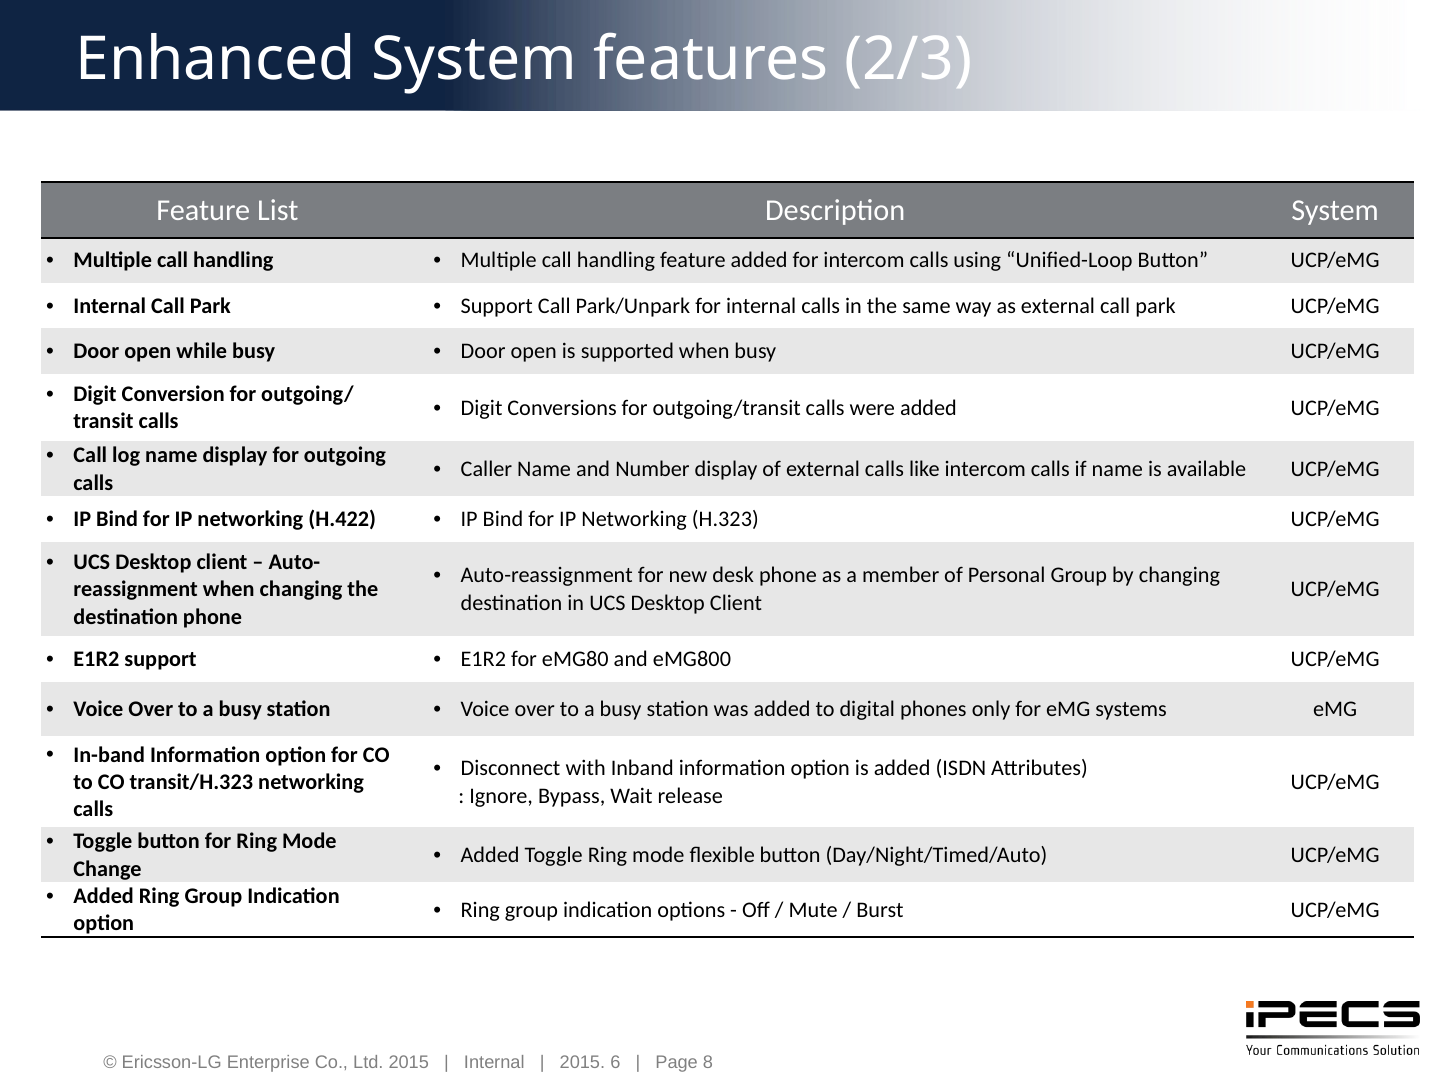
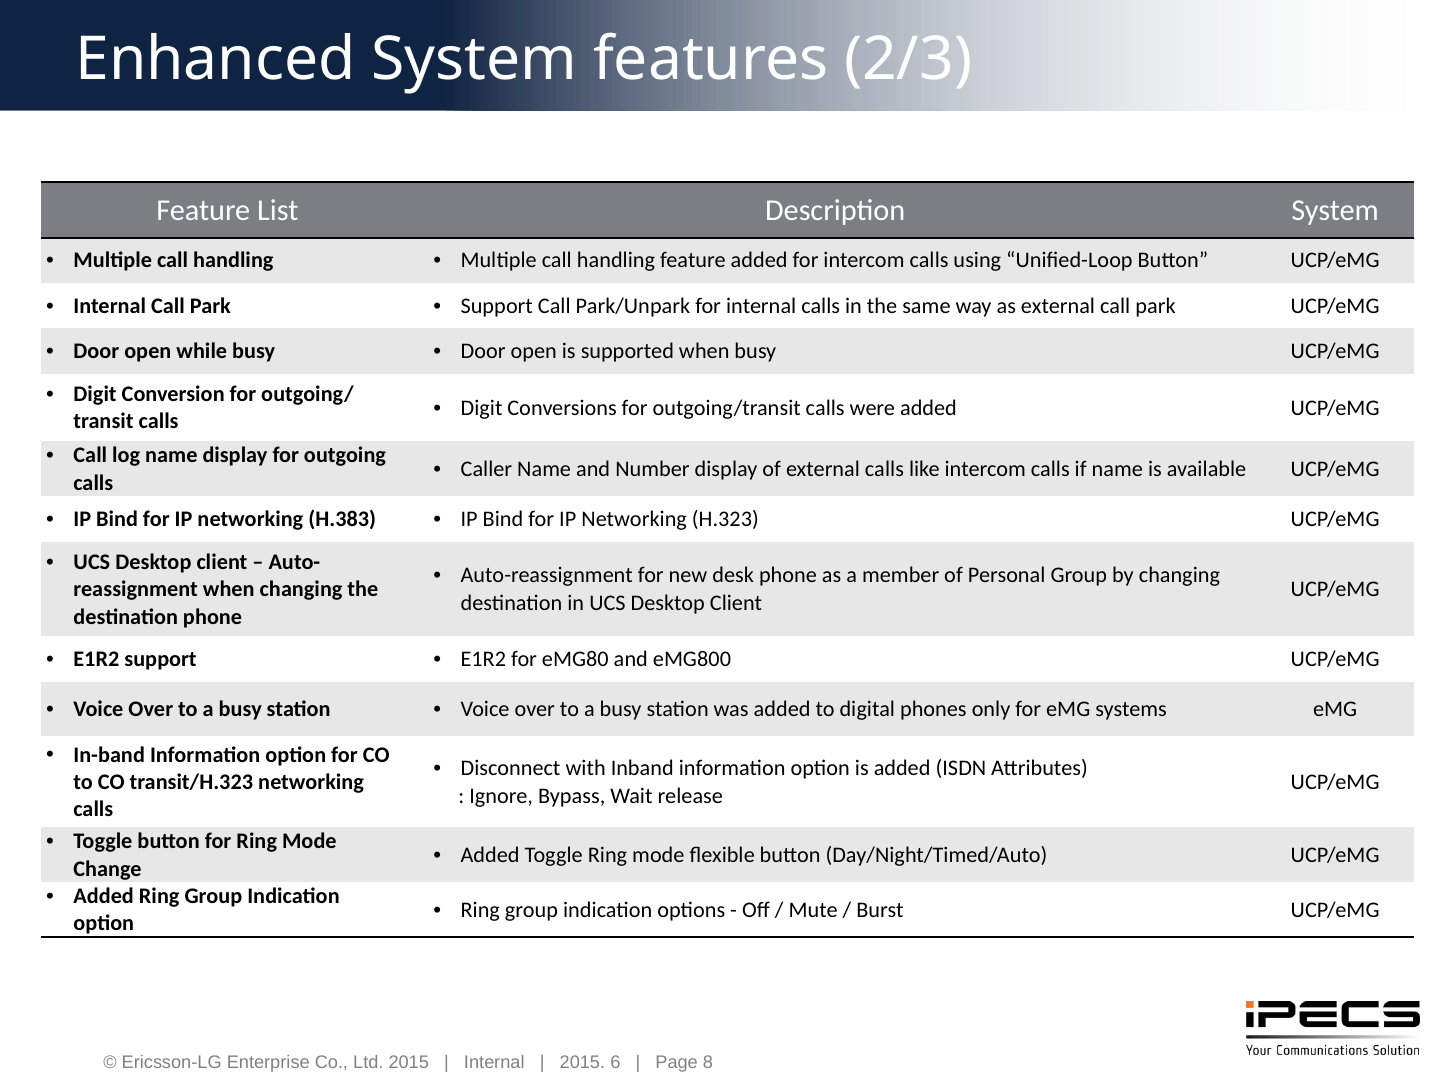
H.422: H.422 -> H.383 (342, 519)
